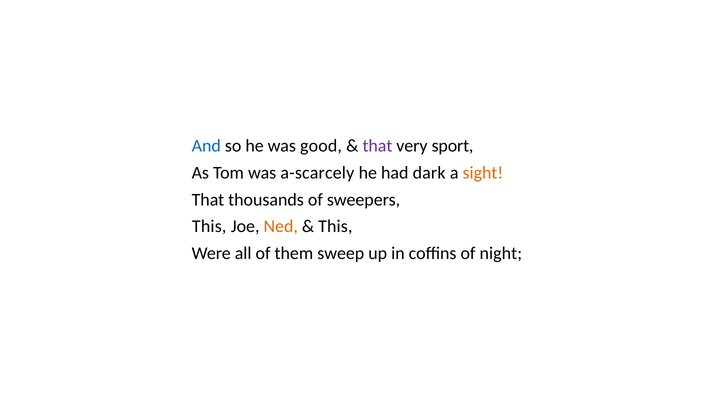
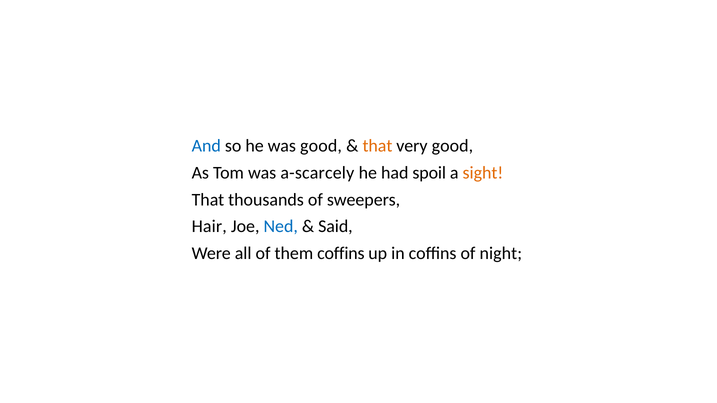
that colour: purple -> orange (377, 146)
very sport: sport -> good (452, 146)
dark: dark -> spoil (429, 173)
This: This -> Hair (209, 227)
Ned colour: orange -> blue (281, 227)
This: This -> Said (335, 227)
them sweep: sweep -> coffins (341, 253)
